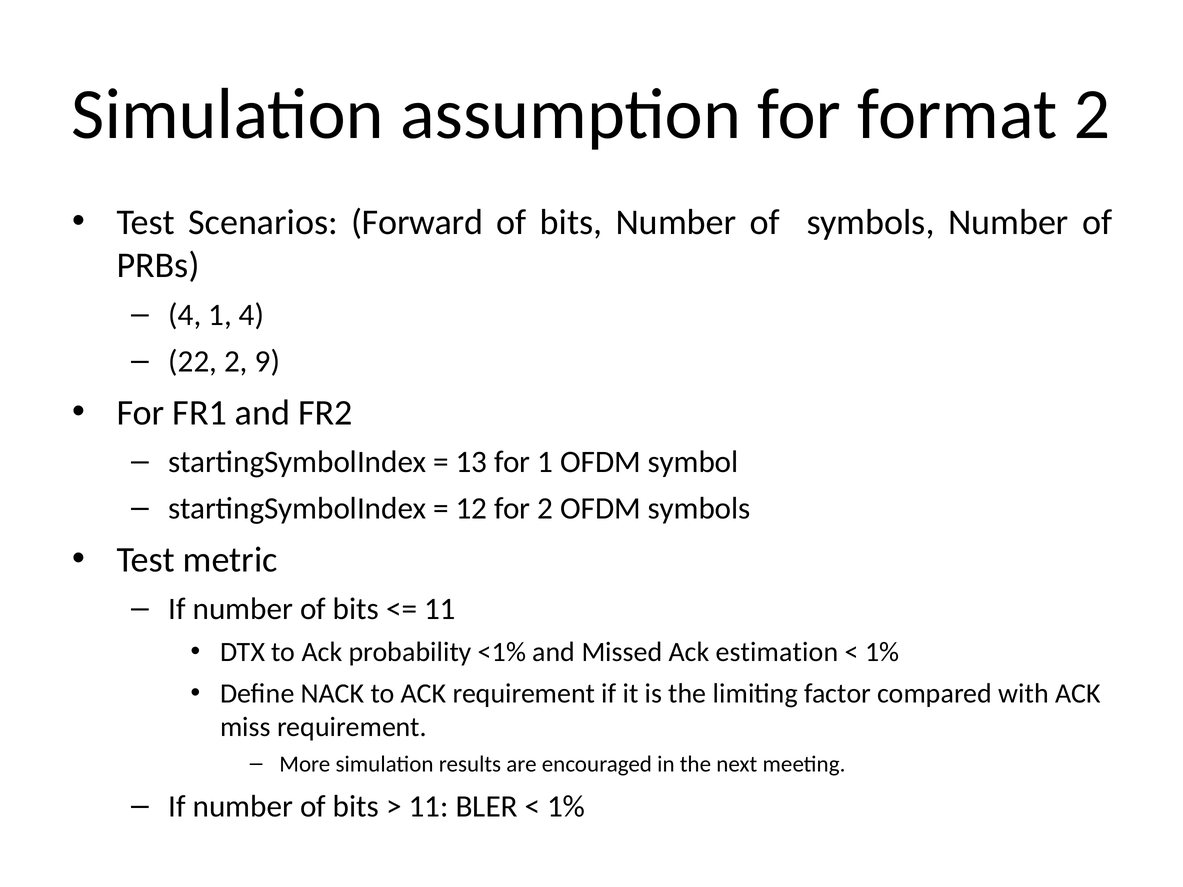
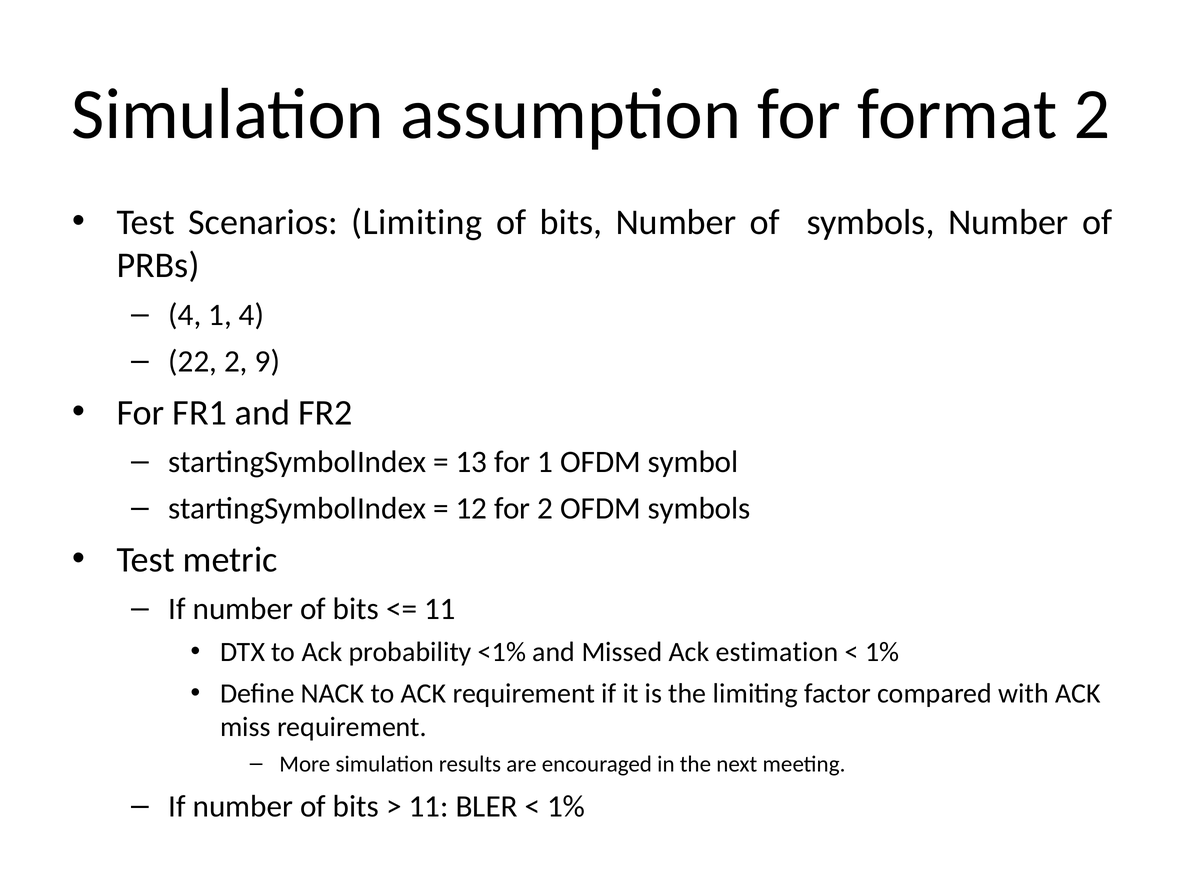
Scenarios Forward: Forward -> Limiting (417, 222)
